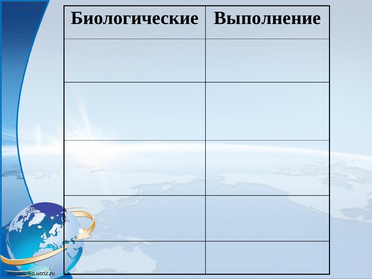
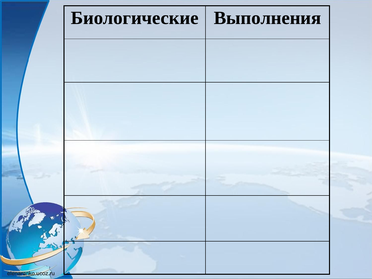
Выполнение: Выполнение -> Выполнения (268, 18)
